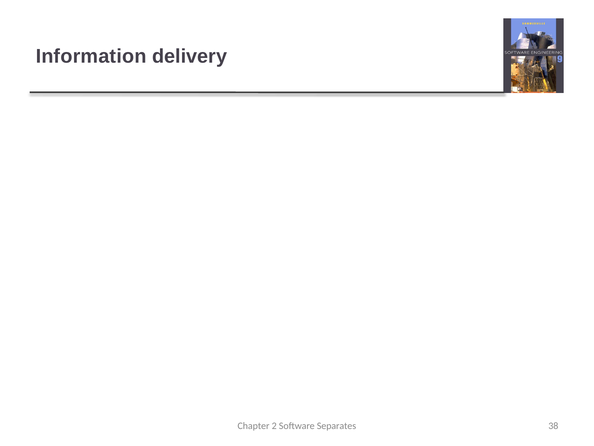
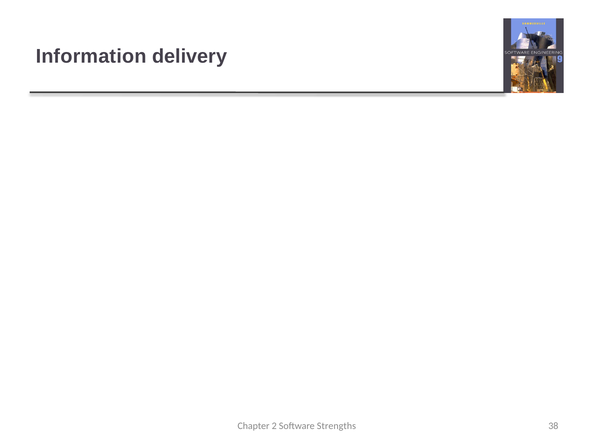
Separates: Separates -> Strengths (336, 425)
